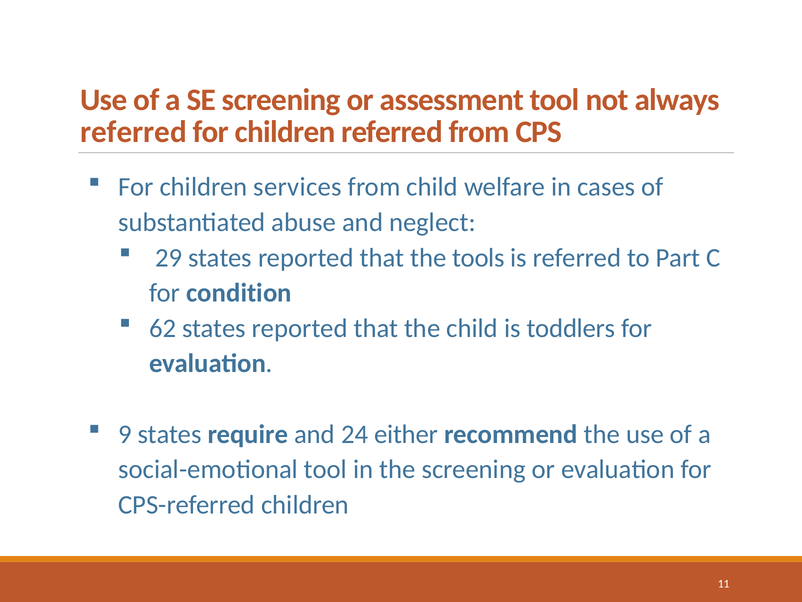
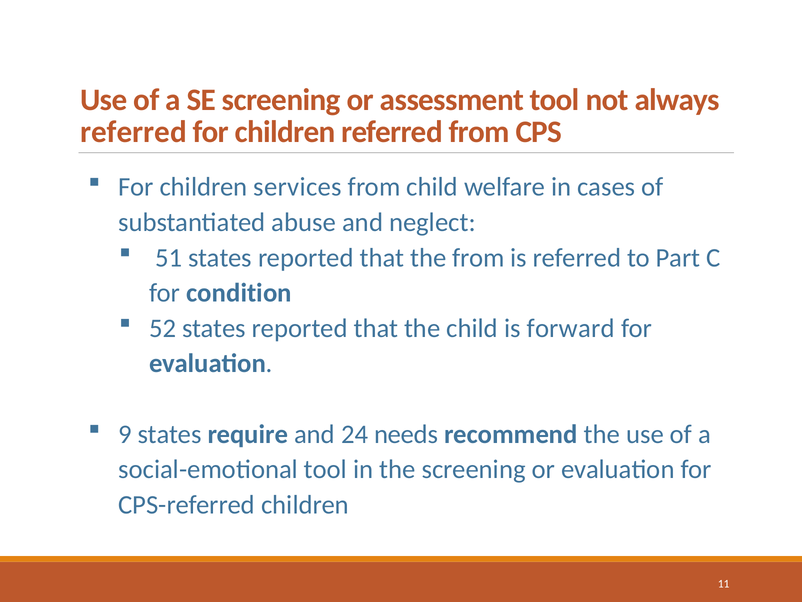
29: 29 -> 51 (169, 258)
the tools: tools -> from (478, 258)
62: 62 -> 52 (163, 328)
toddlers: toddlers -> forward (571, 328)
either: either -> needs (406, 434)
